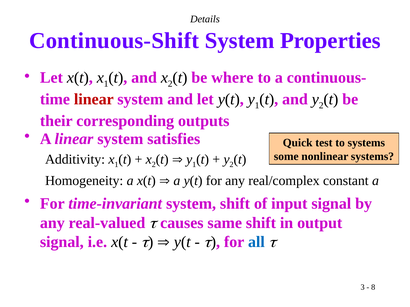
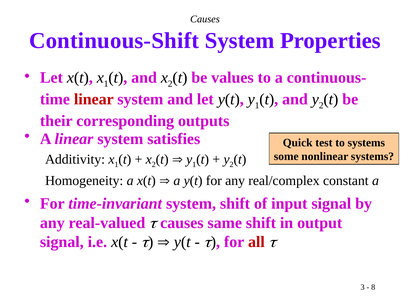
Details: Details -> Causes (205, 19)
where: where -> values (232, 78)
all colour: blue -> red (256, 242)
